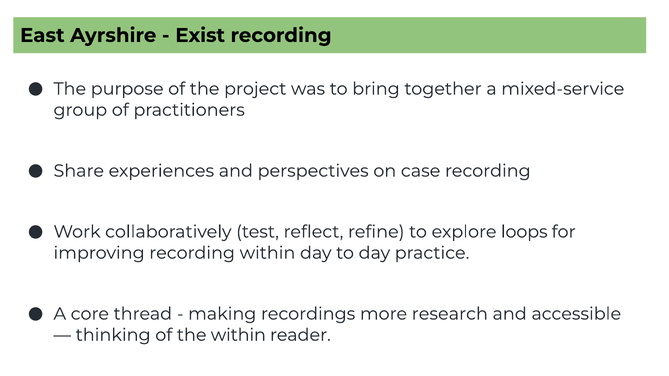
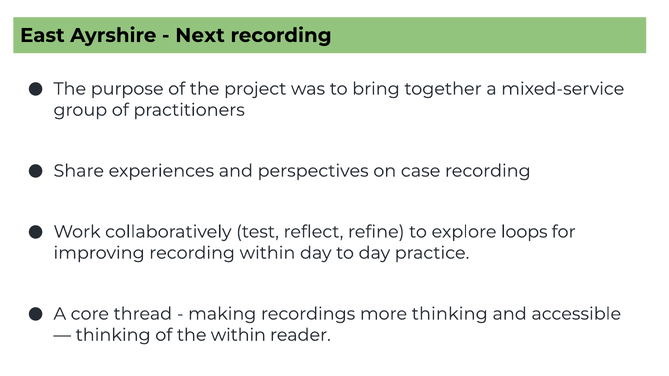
Exist: Exist -> Next (200, 35)
more research: research -> thinking (450, 314)
